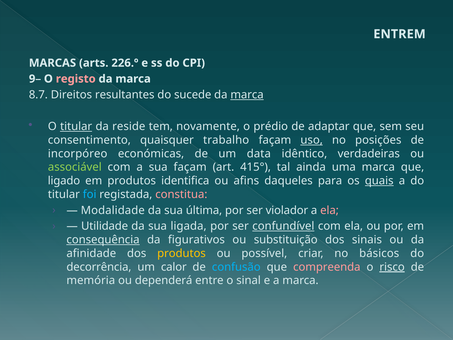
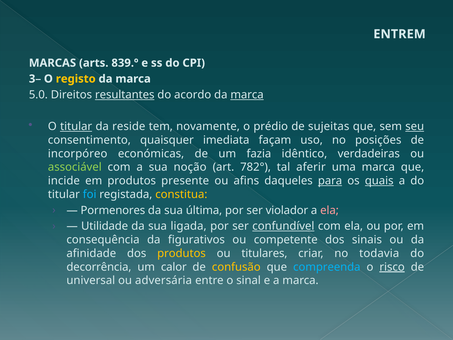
226.º: 226.º -> 839.º (125, 63)
9–: 9– -> 3– (35, 79)
registo colour: pink -> yellow (76, 79)
8.7: 8.7 -> 5.0 (38, 95)
resultantes underline: none -> present (125, 95)
sucede: sucede -> acordo (193, 95)
adaptar: adaptar -> sujeitas (329, 126)
seu underline: none -> present (415, 126)
trabalho: trabalho -> imediata (226, 140)
uso underline: present -> none (312, 140)
data: data -> fazia (259, 154)
sua façam: façam -> noção (190, 167)
415°: 415° -> 782° (256, 167)
ainda: ainda -> aferir (311, 167)
ligado: ligado -> incide (64, 181)
identifica: identifica -> presente (185, 181)
para underline: none -> present (330, 181)
constitua colour: pink -> yellow (181, 194)
Modalidade: Modalidade -> Pormenores (113, 210)
consequência underline: present -> none (103, 240)
substituição: substituição -> competente (286, 240)
possível: possível -> titulares (264, 253)
básicos: básicos -> todavia (379, 253)
confusão colour: light blue -> yellow (236, 267)
compreenda colour: pink -> light blue (327, 267)
memória: memória -> universal (91, 280)
dependerá: dependerá -> adversária (164, 280)
